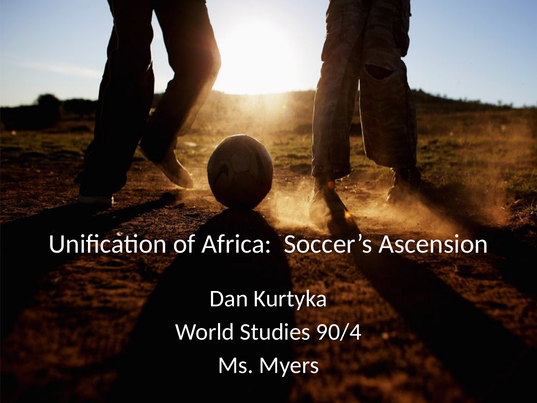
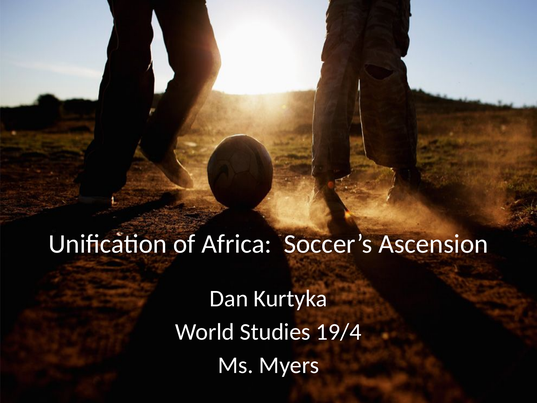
90/4: 90/4 -> 19/4 (339, 332)
